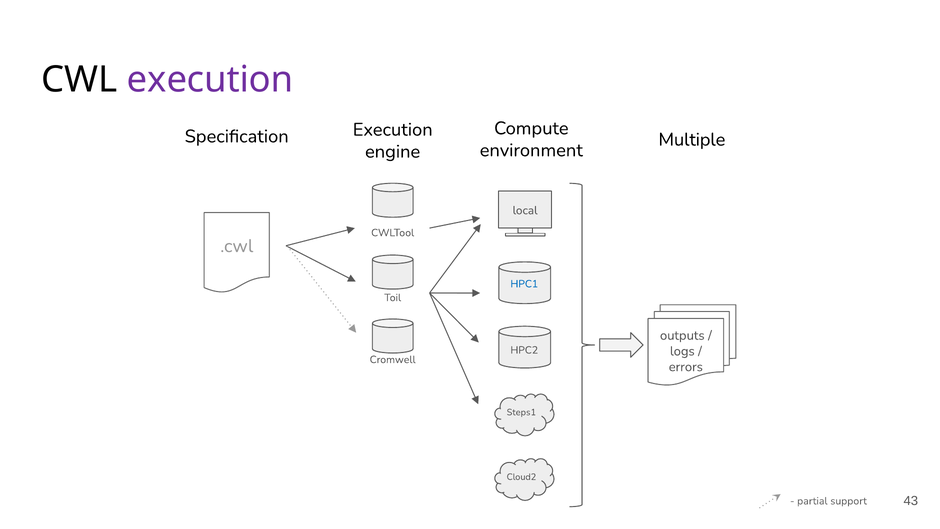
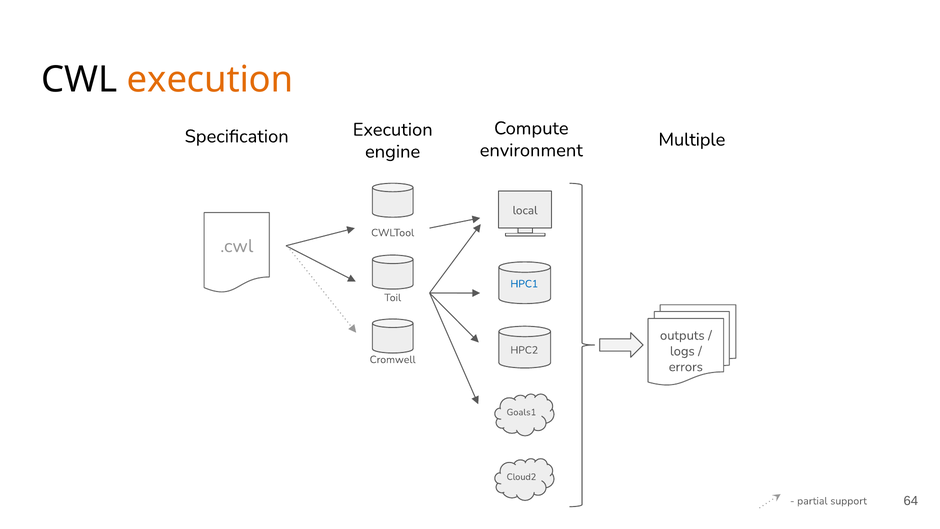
execution colour: purple -> orange (210, 80)
Steps1: Steps1 -> Goals1 (521, 412)
43: 43 -> 64 (911, 500)
